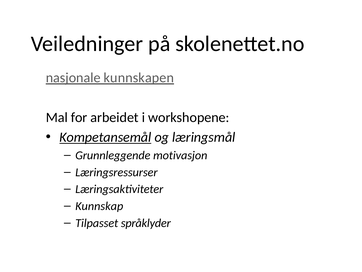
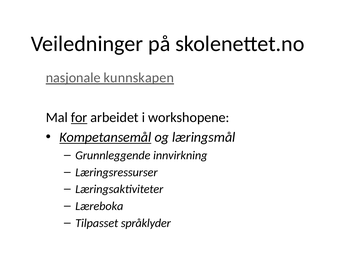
for underline: none -> present (79, 117)
motivasjon: motivasjon -> innvirkning (180, 155)
Kunnskap: Kunnskap -> Læreboka (99, 206)
